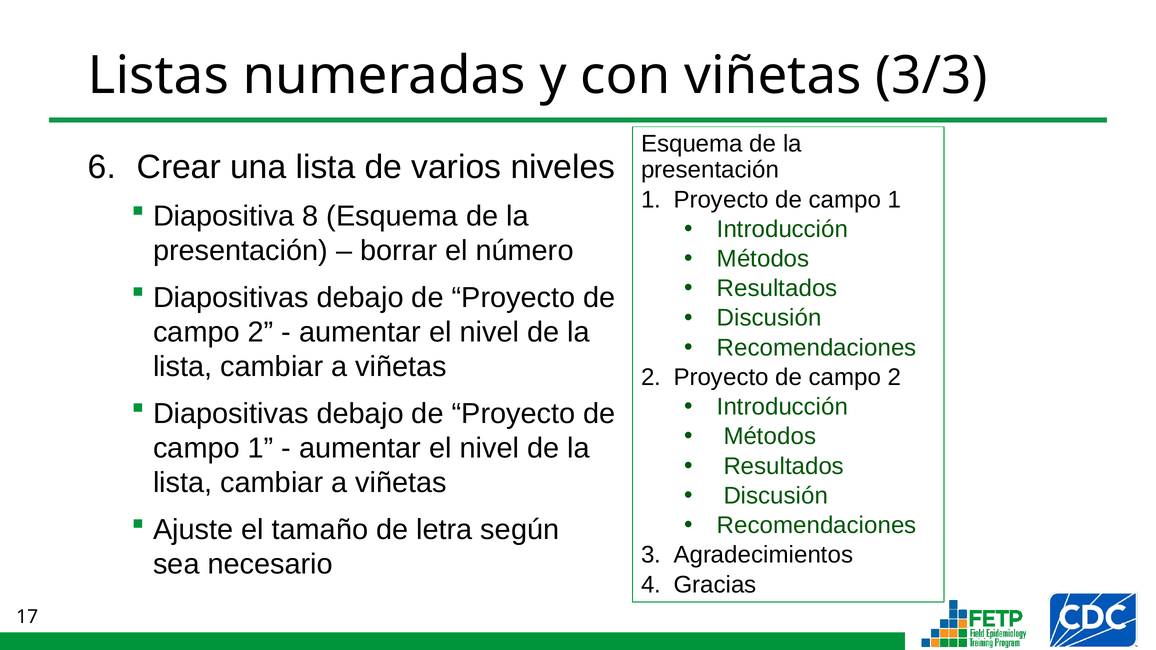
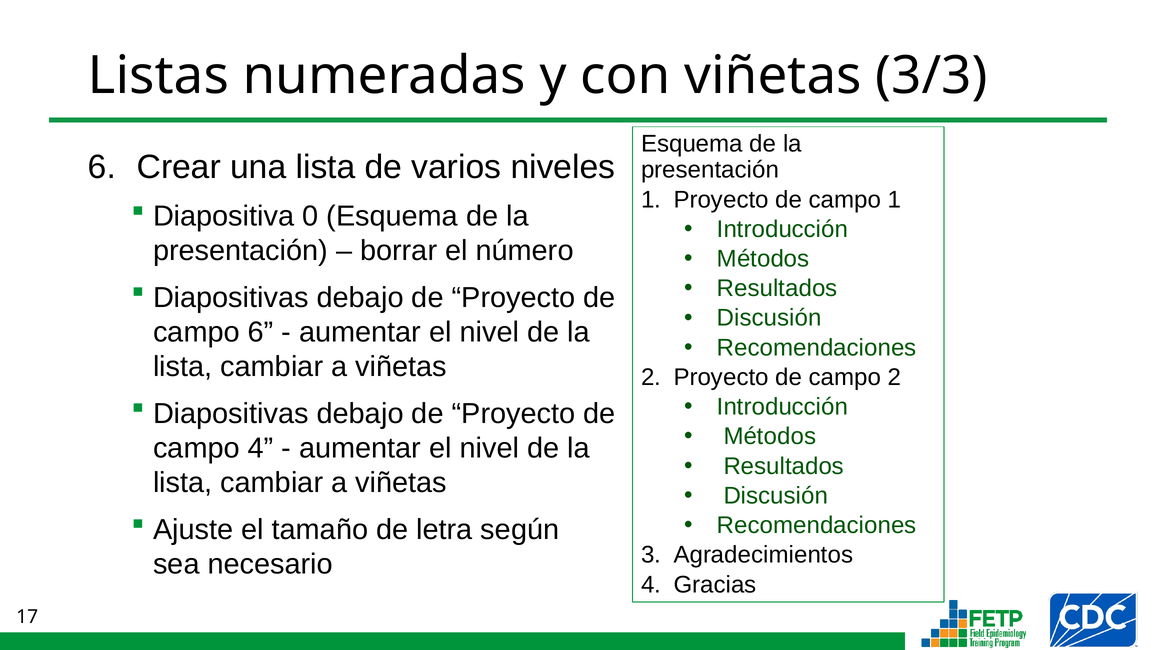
8: 8 -> 0 (310, 216)
2: 2 -> 6 (261, 332)
1: 1 -> 4 (261, 448)
